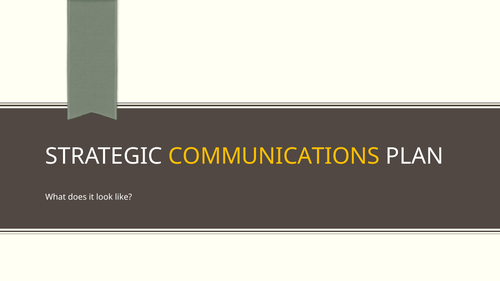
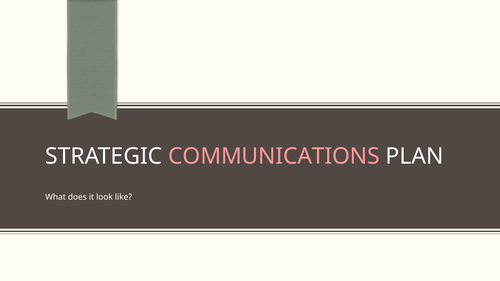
COMMUNICATIONS colour: yellow -> pink (274, 156)
